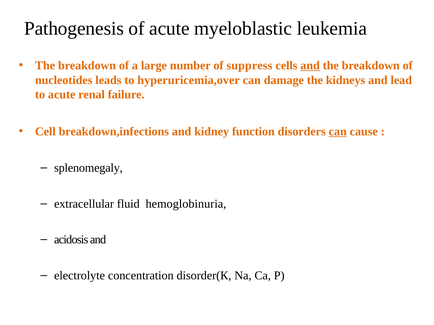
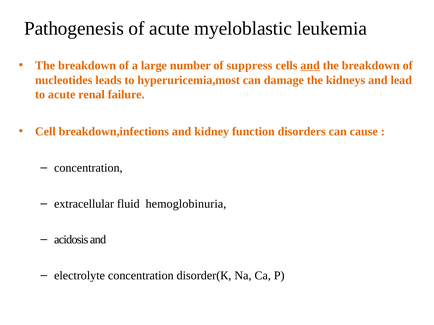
hyperuricemia,over: hyperuricemia,over -> hyperuricemia,most (189, 80)
can underline: present -> none (338, 132)
splenomegaly: splenomegaly -> concentration (88, 168)
